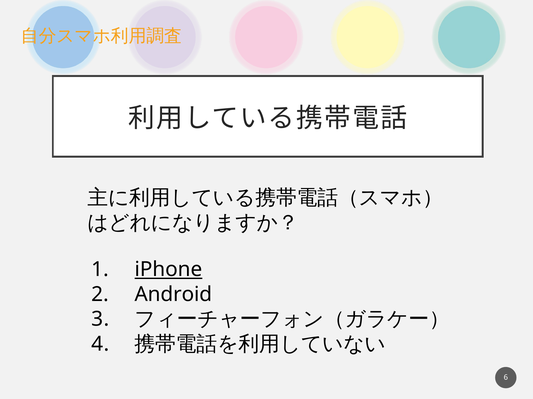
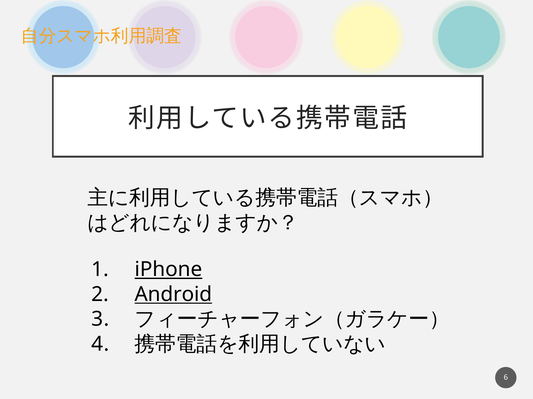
Android underline: none -> present (173, 295)
